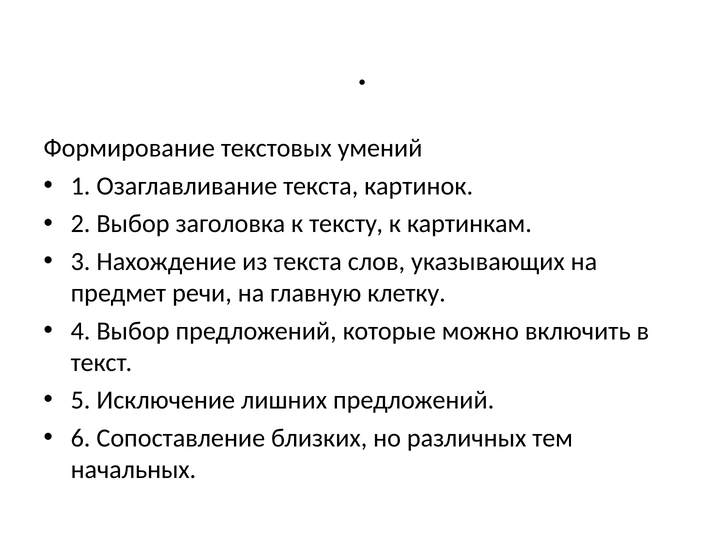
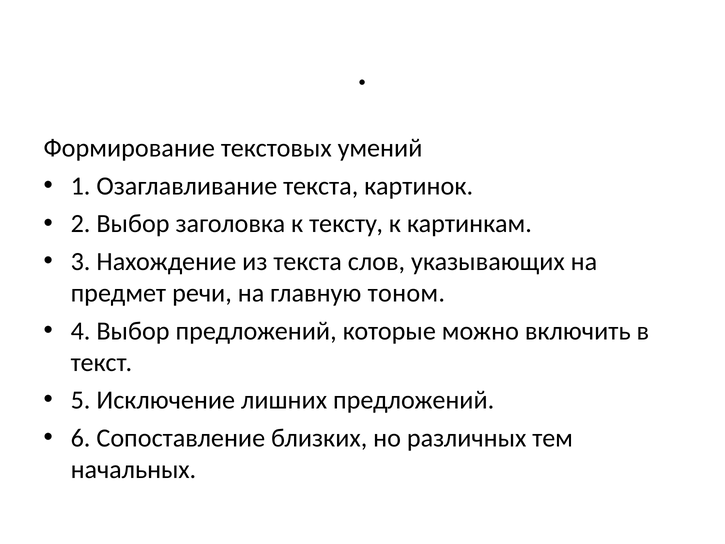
клетку: клетку -> тоном (406, 293)
